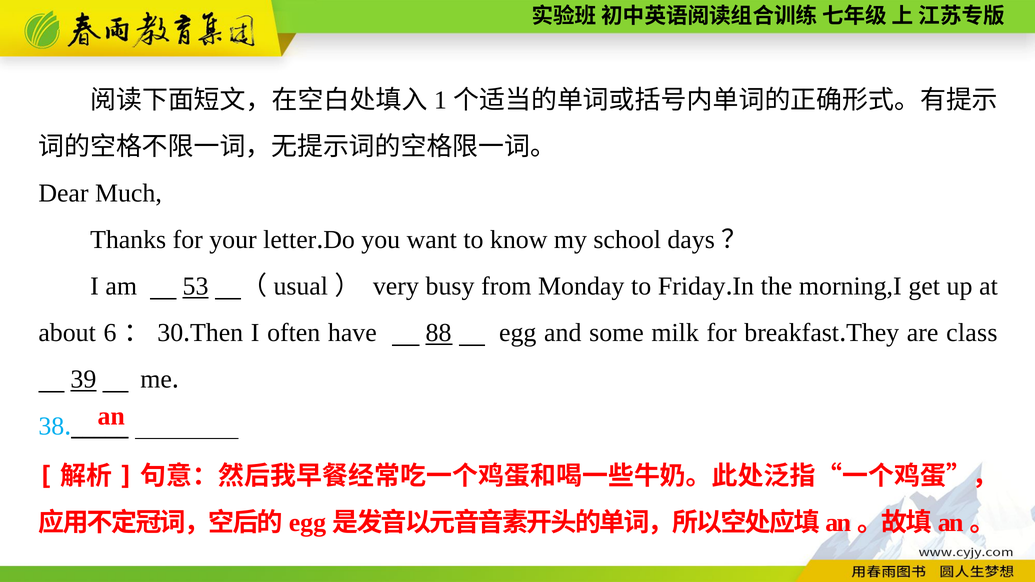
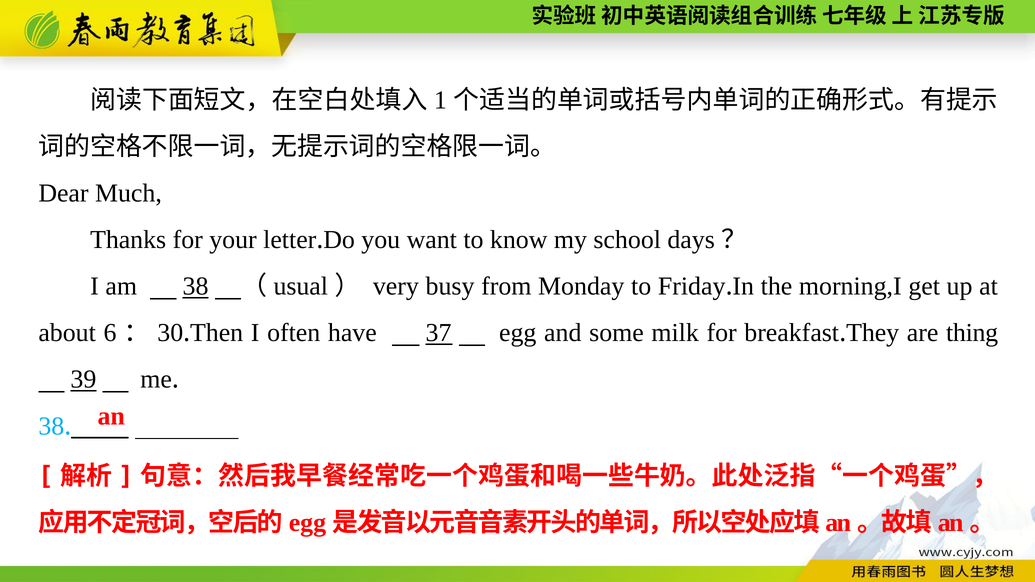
am 53: 53 -> 38 (196, 286)
88: 88 -> 37 (439, 333)
class: class -> thing (972, 333)
